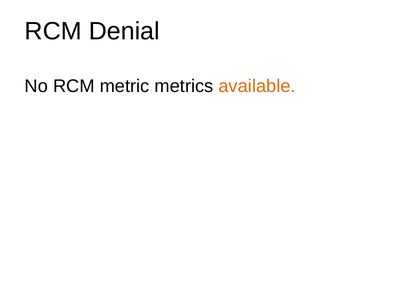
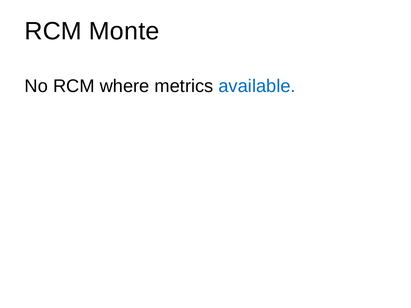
Denial: Denial -> Monte (124, 31)
metric: metric -> where (125, 86)
available colour: orange -> blue (257, 86)
